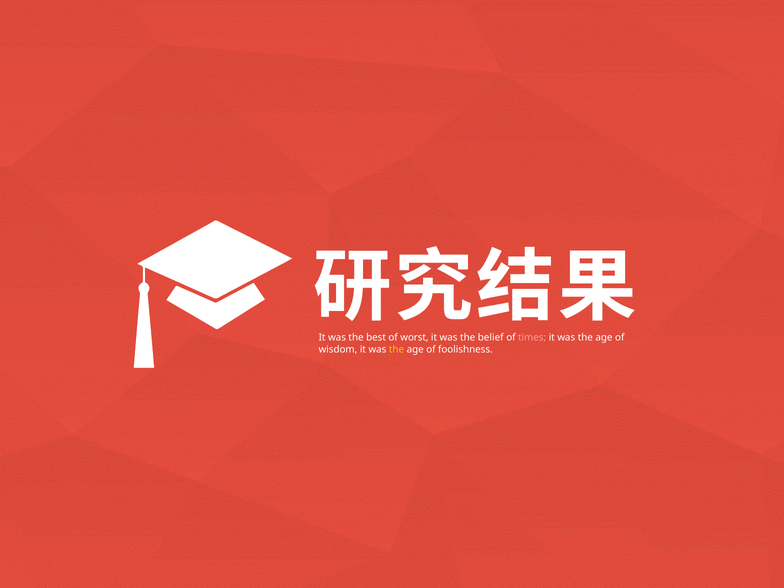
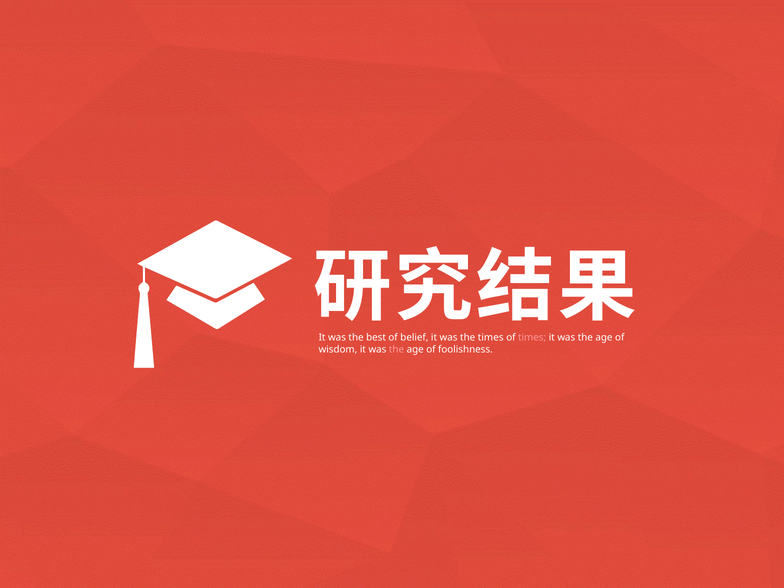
worst: worst -> belief (414, 338)
the belief: belief -> times (491, 338)
the colour: yellow -> pink (396, 349)
